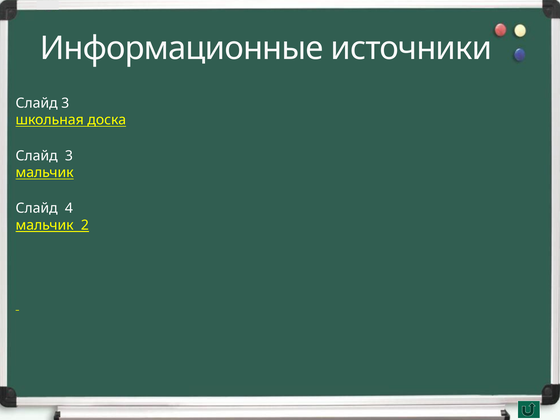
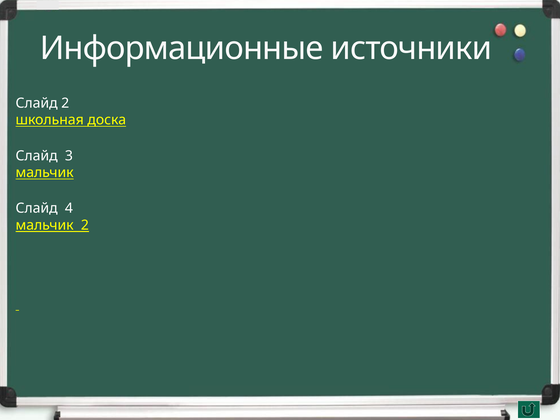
3: 3 -> 2 (65, 103)
